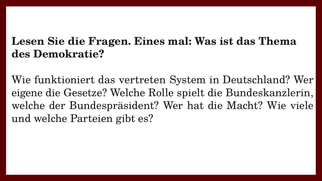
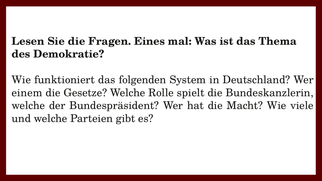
vertreten: vertreten -> folgenden (143, 80)
eigene: eigene -> einem (27, 93)
